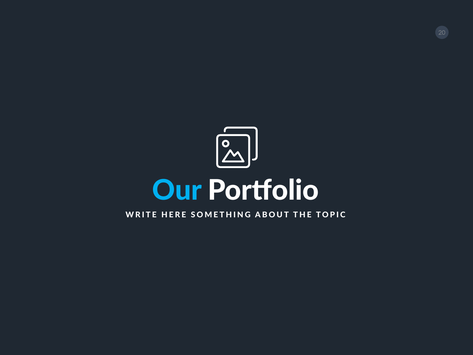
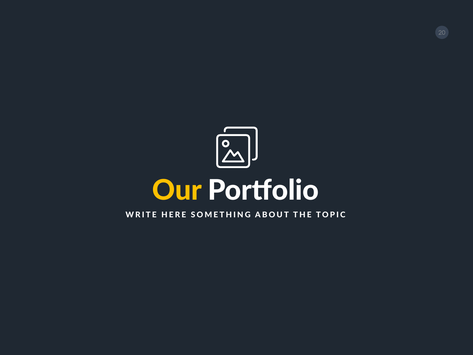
Our colour: light blue -> yellow (177, 190)
